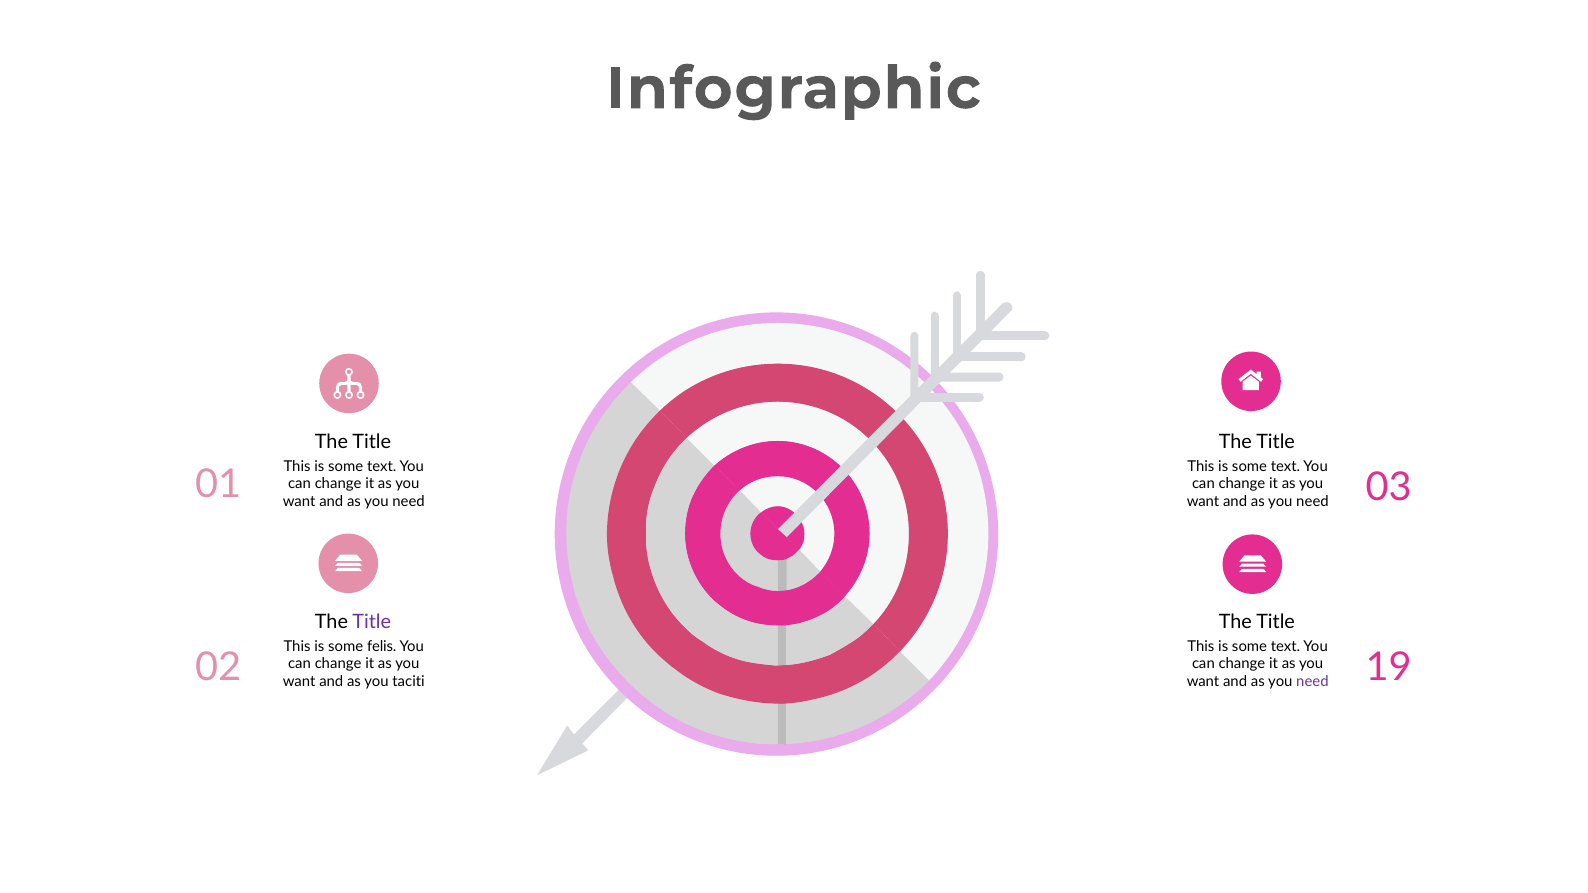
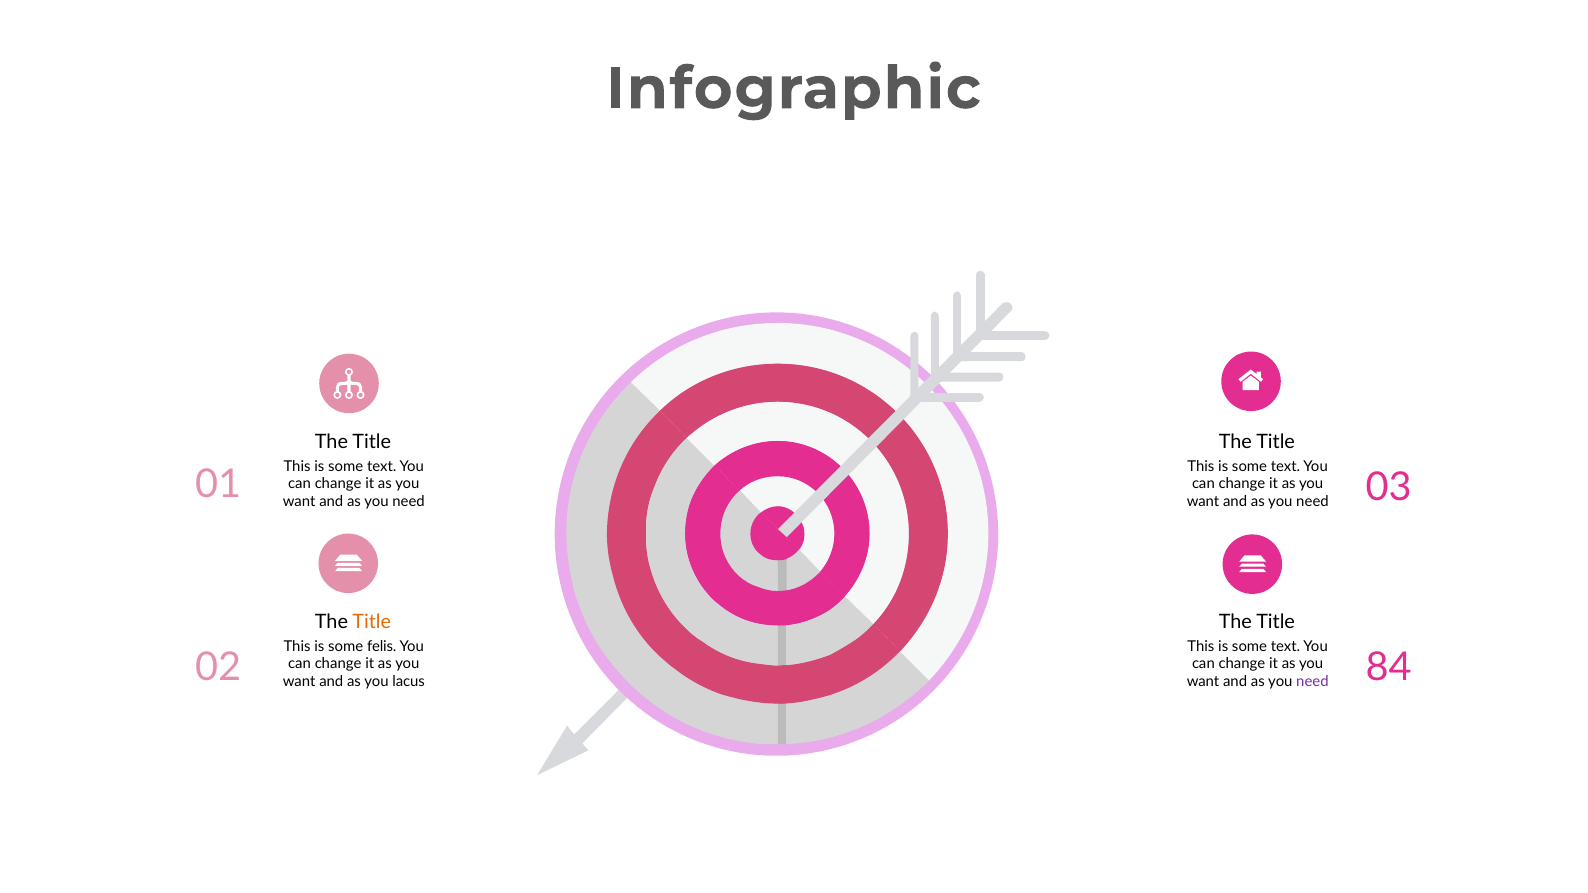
Title colour: purple -> orange (372, 622)
19: 19 -> 84 (1389, 668)
taciti: taciti -> lacus (409, 682)
